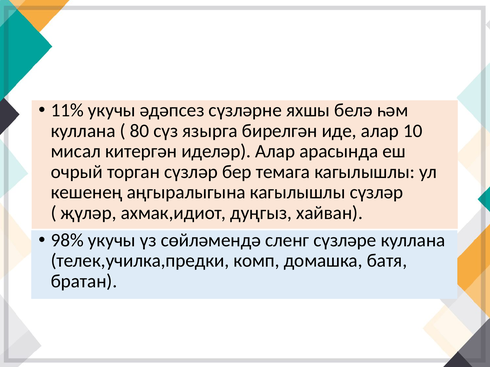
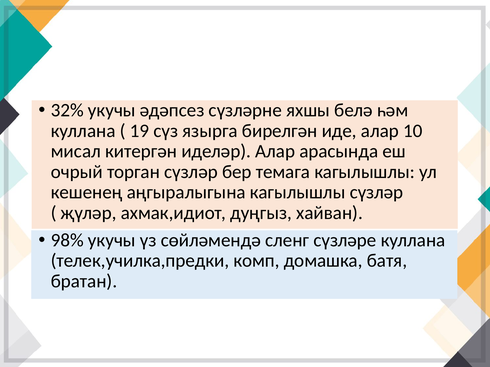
11%: 11% -> 32% (67, 110)
80: 80 -> 19 (139, 131)
